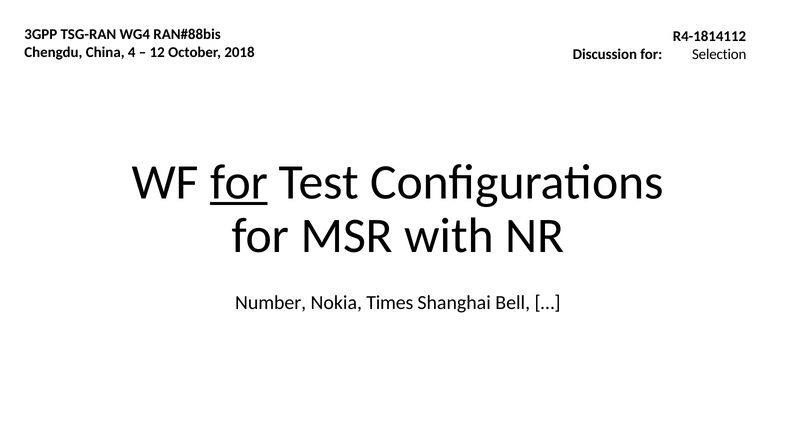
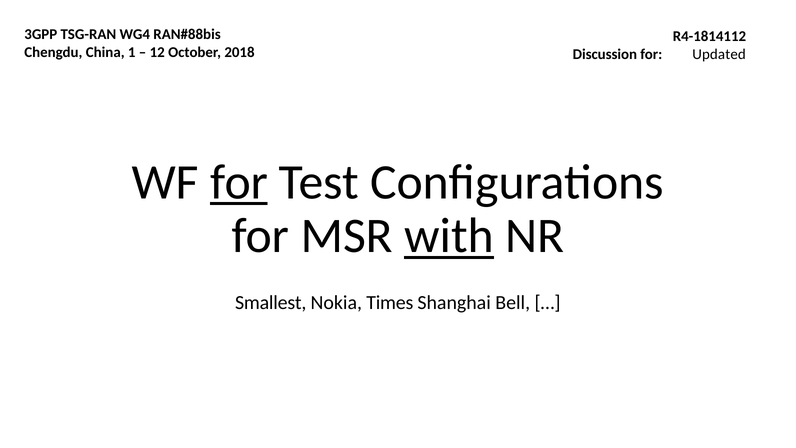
4: 4 -> 1 (132, 52)
Selection: Selection -> Updated (719, 54)
with underline: none -> present (449, 236)
Number: Number -> Smallest (271, 303)
